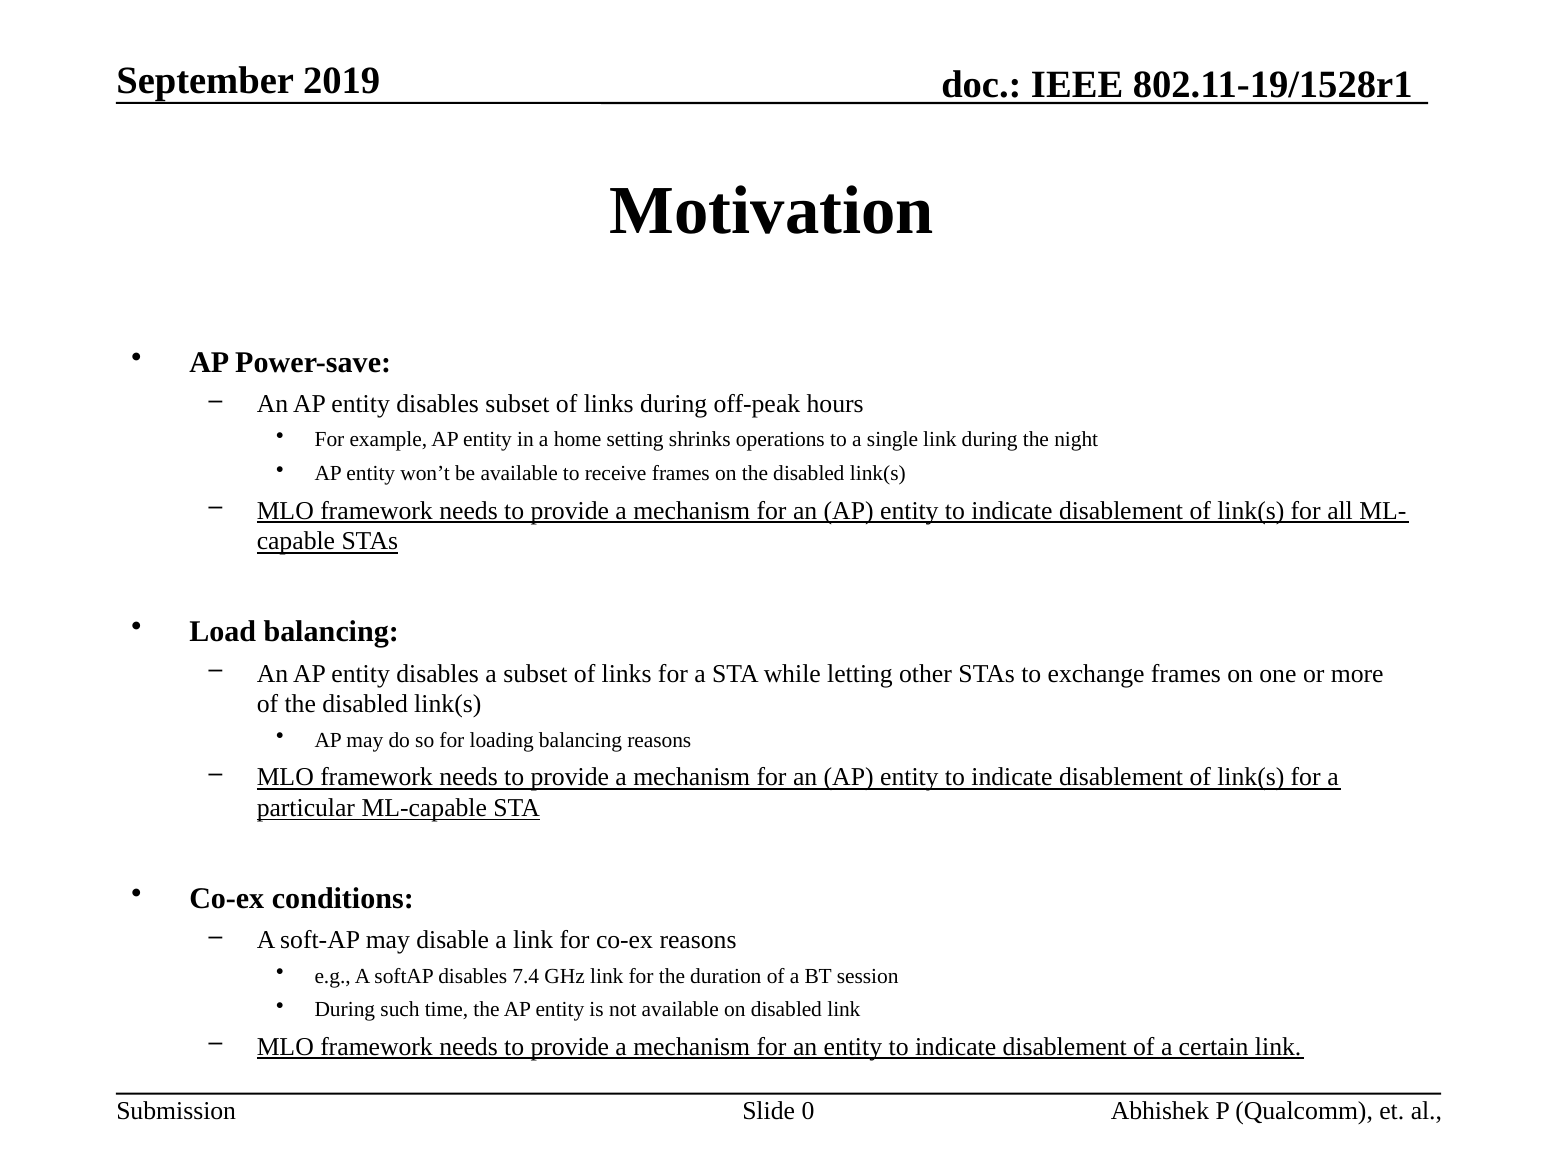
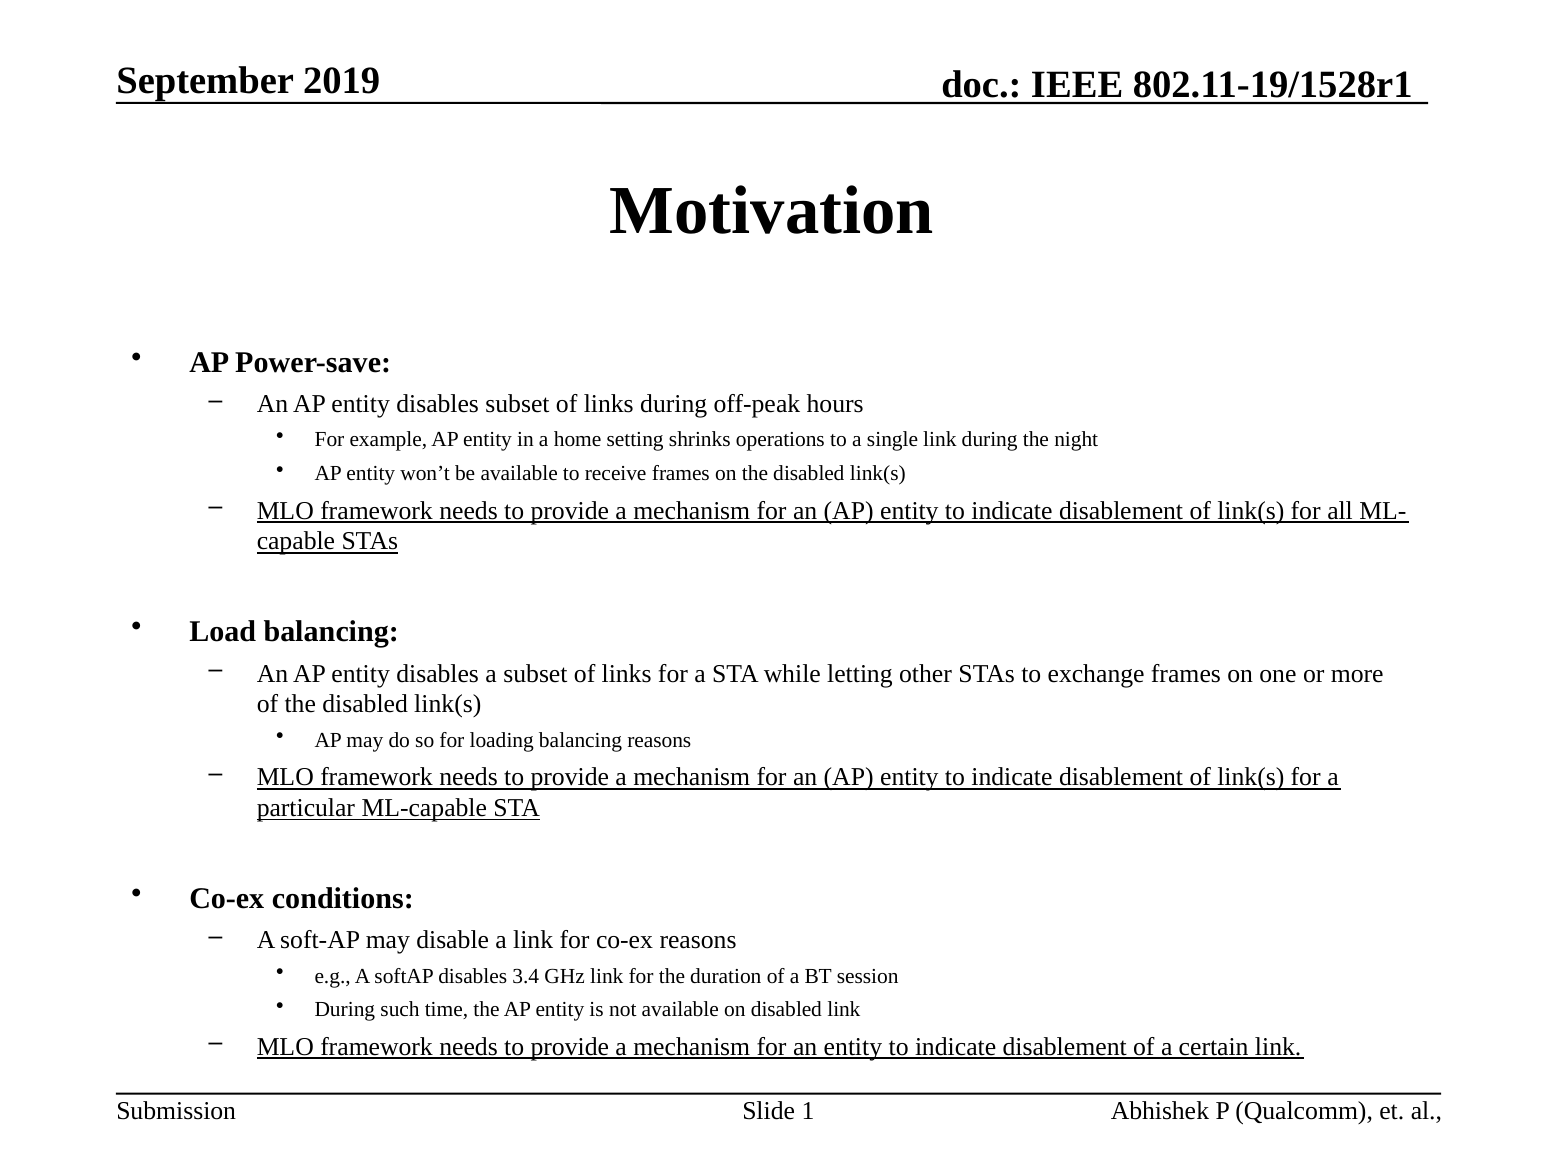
7.4: 7.4 -> 3.4 (526, 976)
0: 0 -> 1 (808, 1111)
